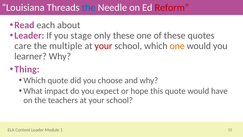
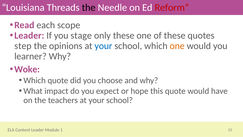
the colour: blue -> black (89, 7)
about: about -> scope (69, 25)
care: care -> step (23, 46)
multiple: multiple -> opinions (66, 46)
your colour: red -> blue (103, 46)
Thing: Thing -> Woke (27, 69)
